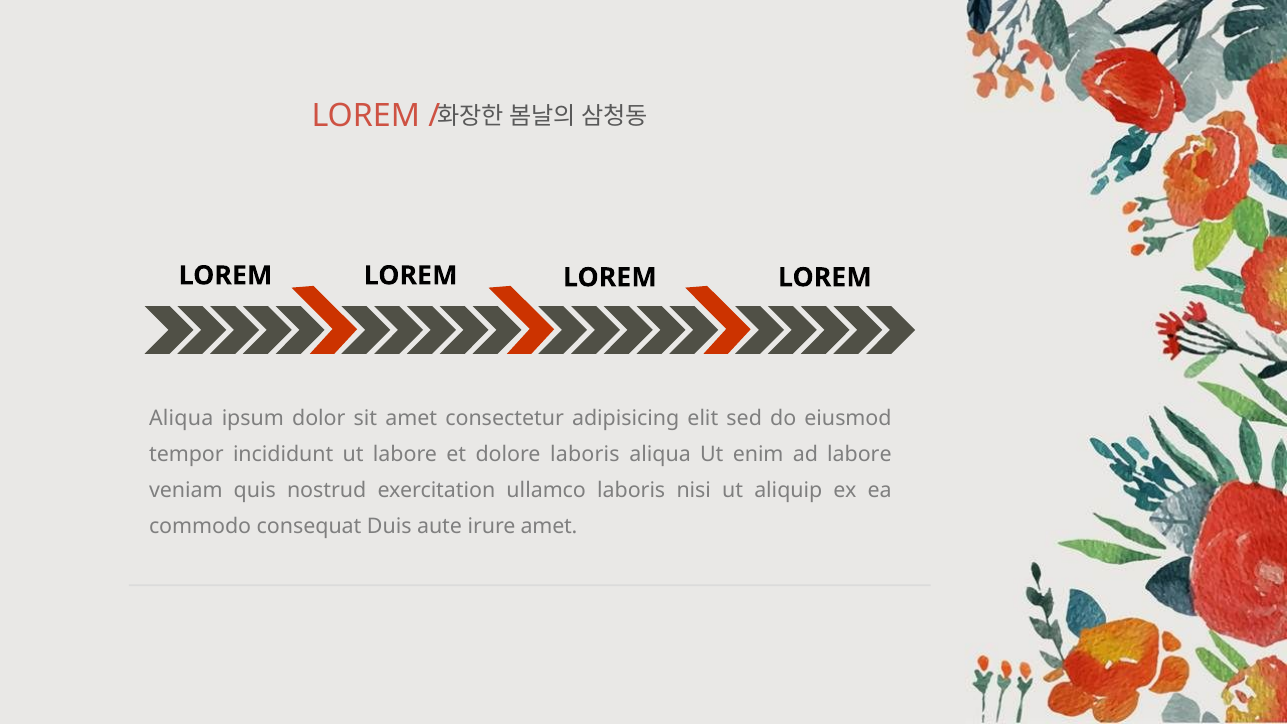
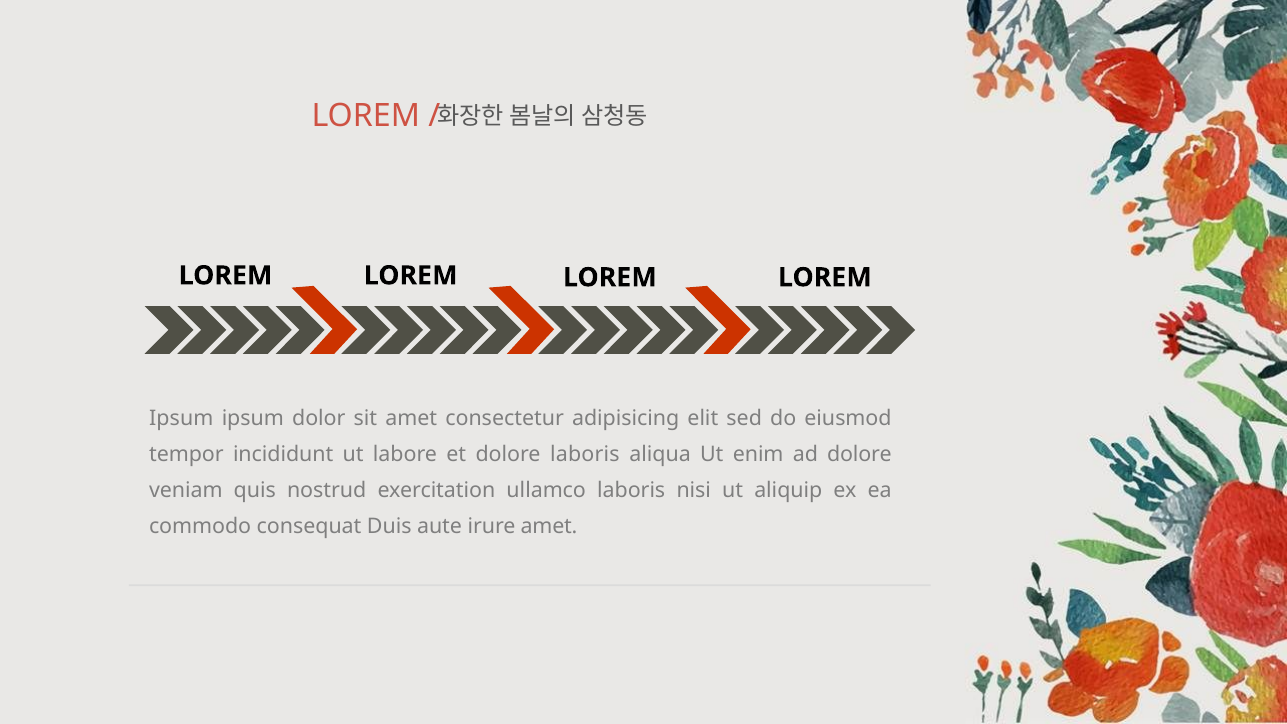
Aliqua: Aliqua -> Ipsum (181, 418)
ad labore: labore -> dolore (859, 454)
